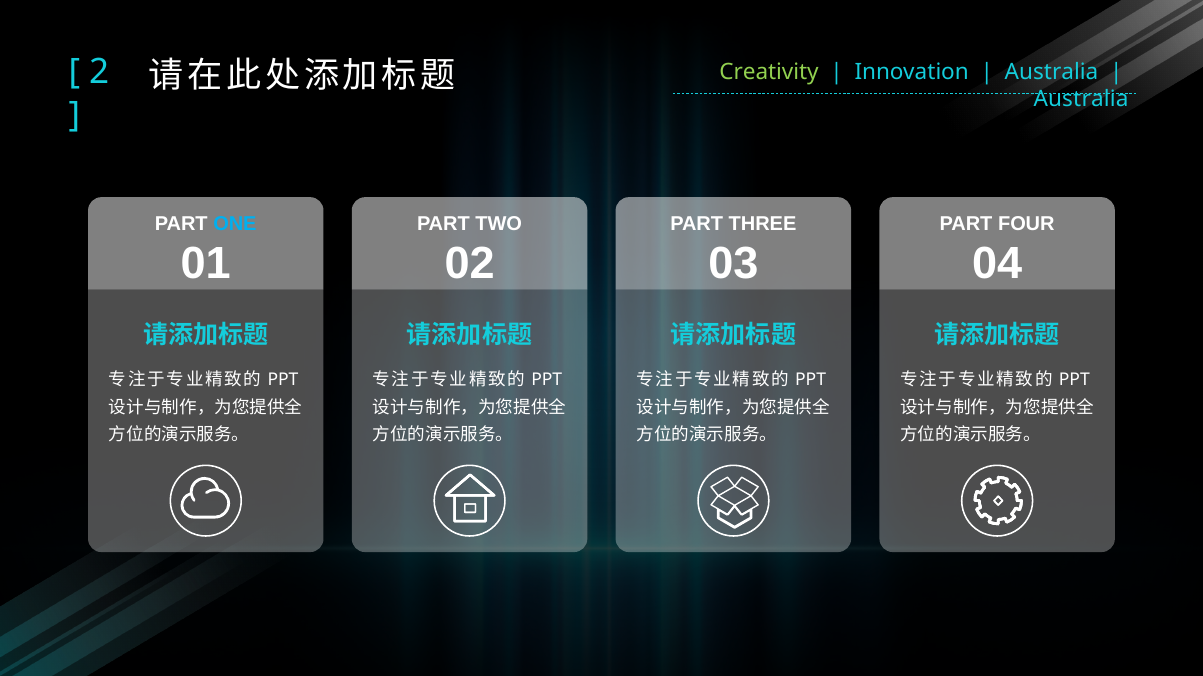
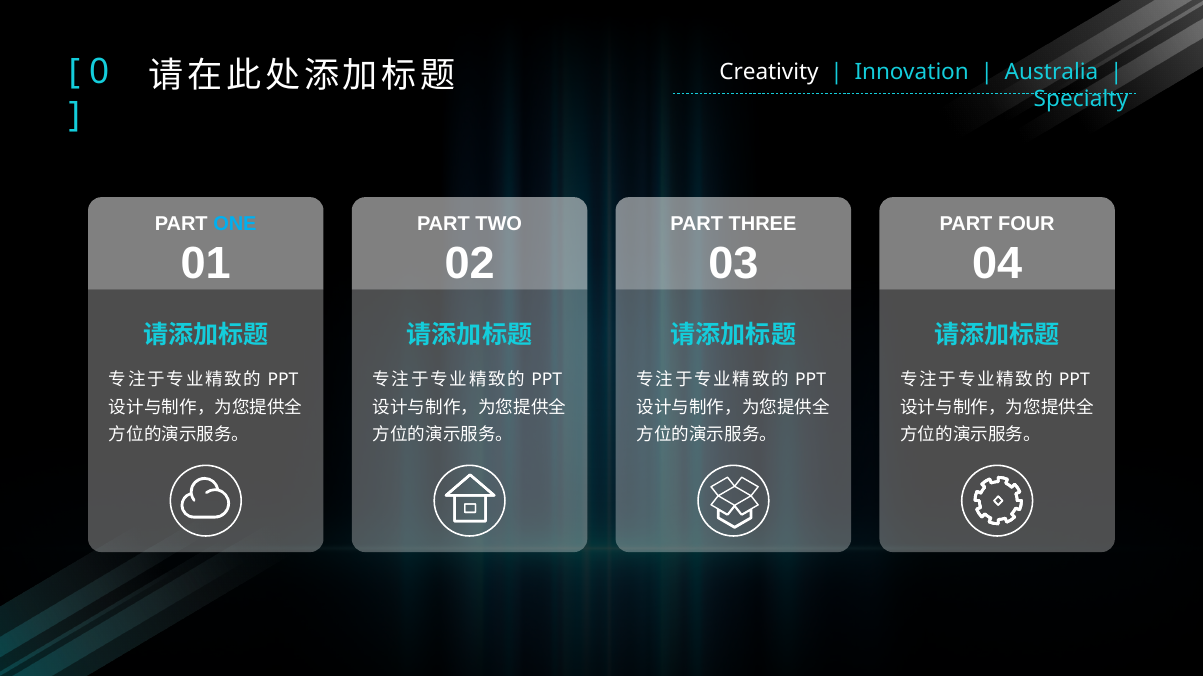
Creativity colour: light green -> white (769, 72)
2: 2 -> 0 (99, 72)
Australia: Australia -> Specialty (1081, 99)
